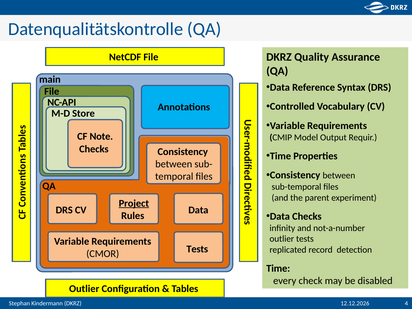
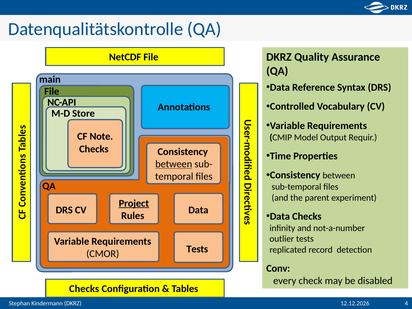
between underline: none -> present (174, 164)
Time: Time -> Conv (278, 269)
Outlier: Outlier -> Checks (84, 289)
